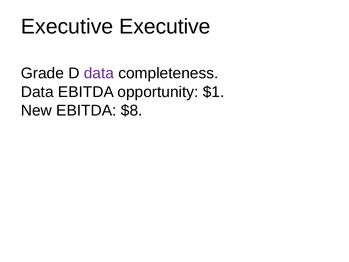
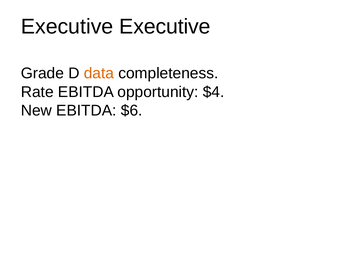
data colour: purple -> orange (99, 73)
Data: Data -> Rate (37, 92)
$1: $1 -> $4 (214, 92)
$8: $8 -> $6 (132, 110)
